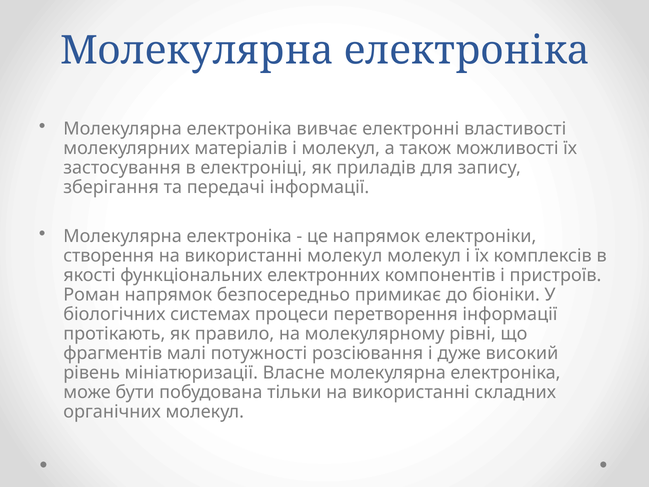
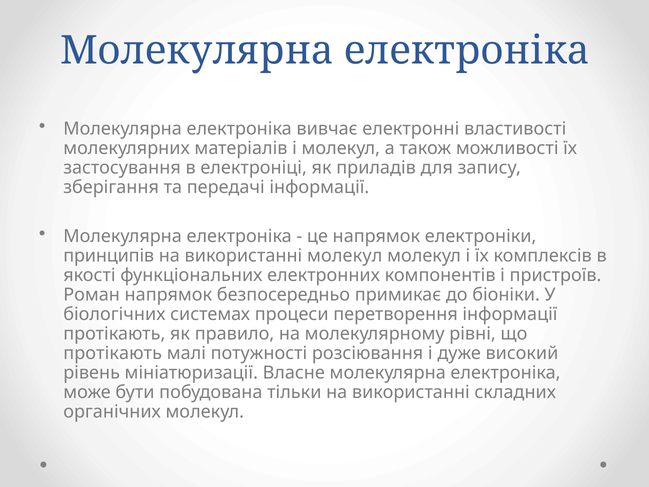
створення: створення -> принципів (109, 256)
фрагментів: фрагментів -> протікають (113, 353)
